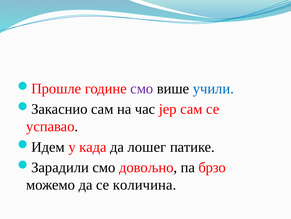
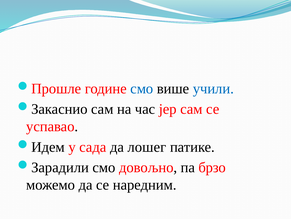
смо colour: purple -> blue (142, 88)
када: када -> сада (93, 146)
количина: количина -> наредним (145, 184)
